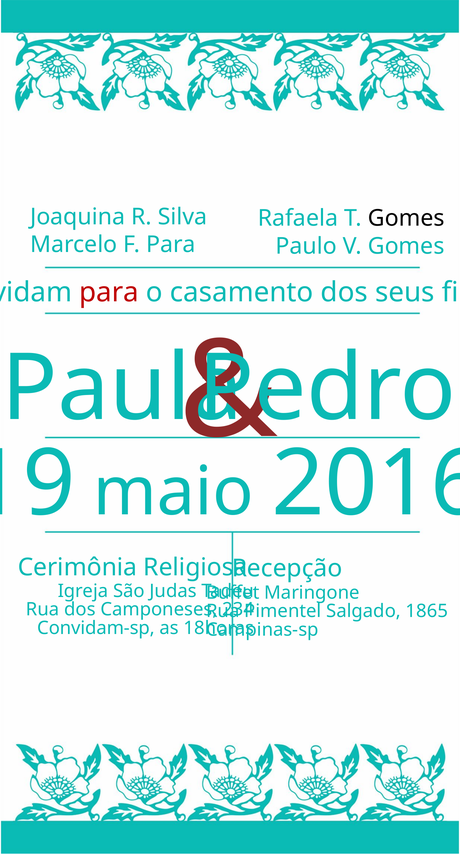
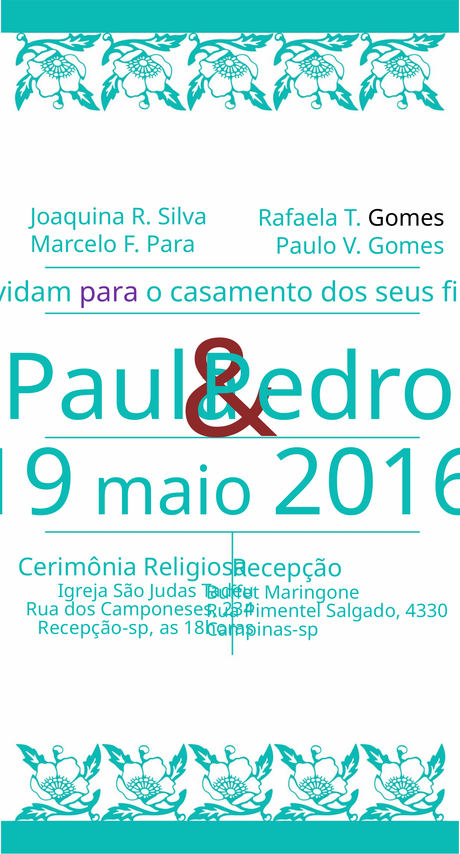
para colour: red -> purple (109, 292)
1865: 1865 -> 4330 (427, 611)
Convidam-sp: Convidam-sp -> Recepção-sp (96, 628)
